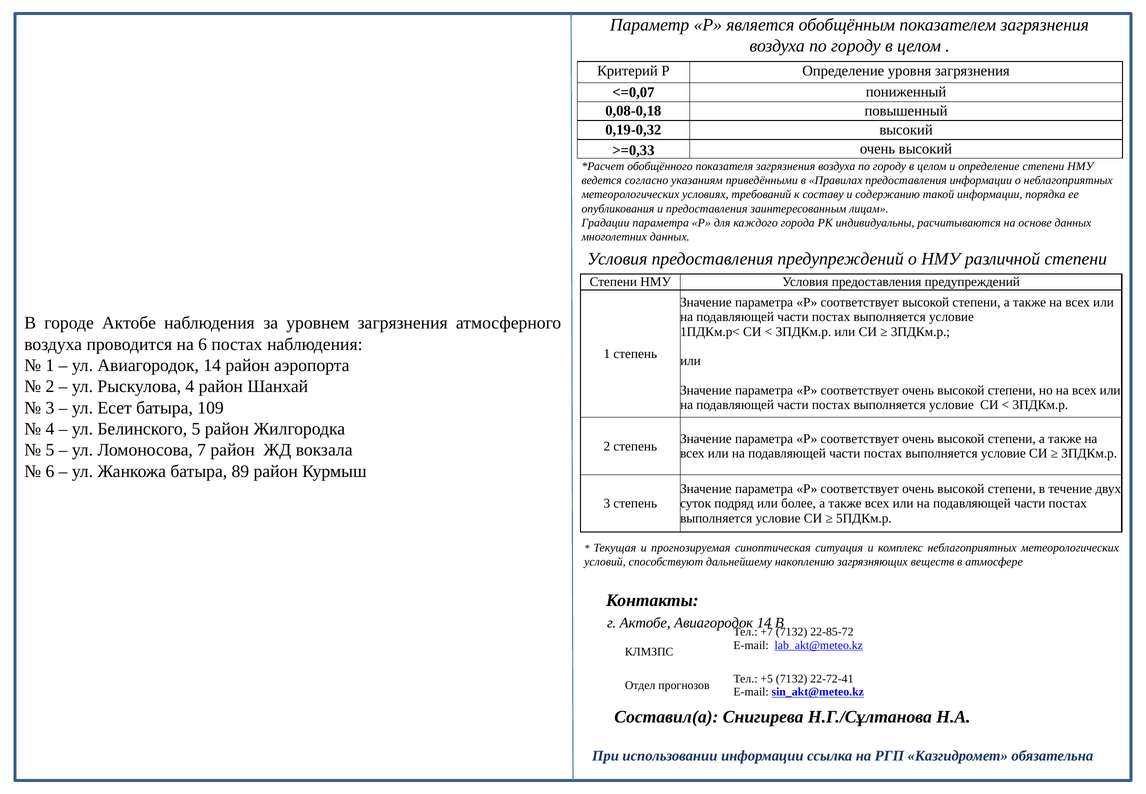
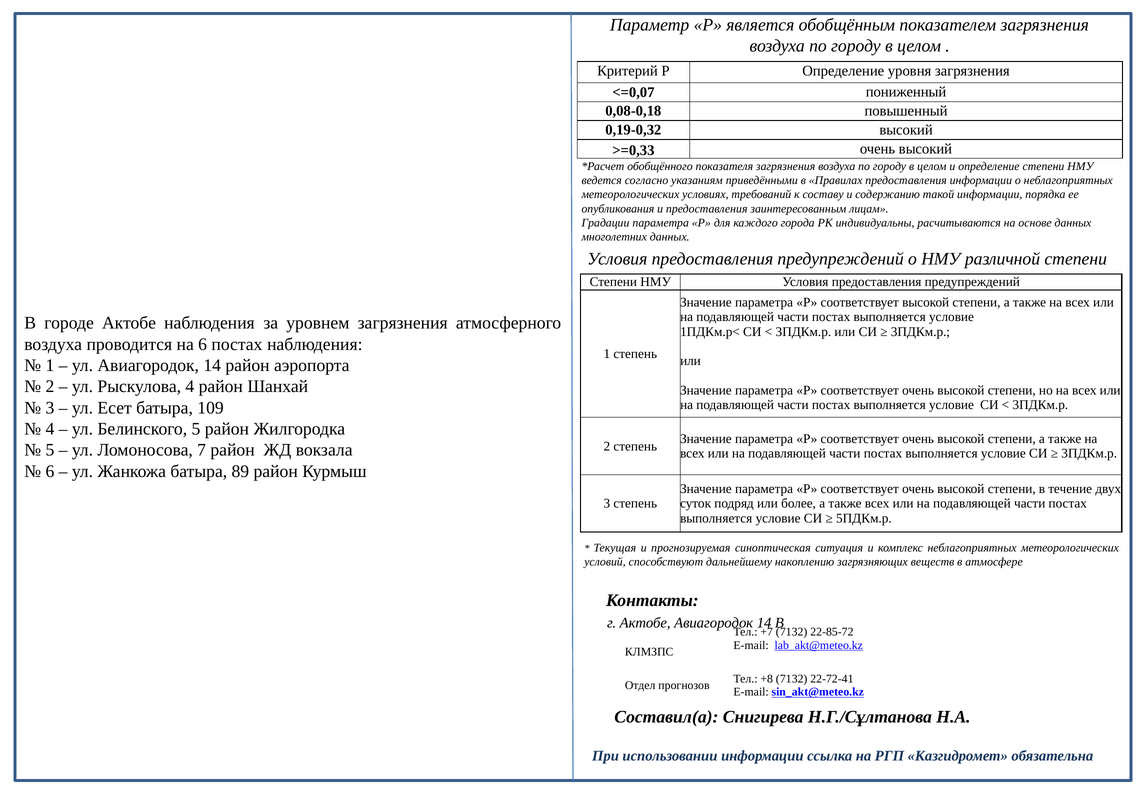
+5: +5 -> +8 (767, 678)
